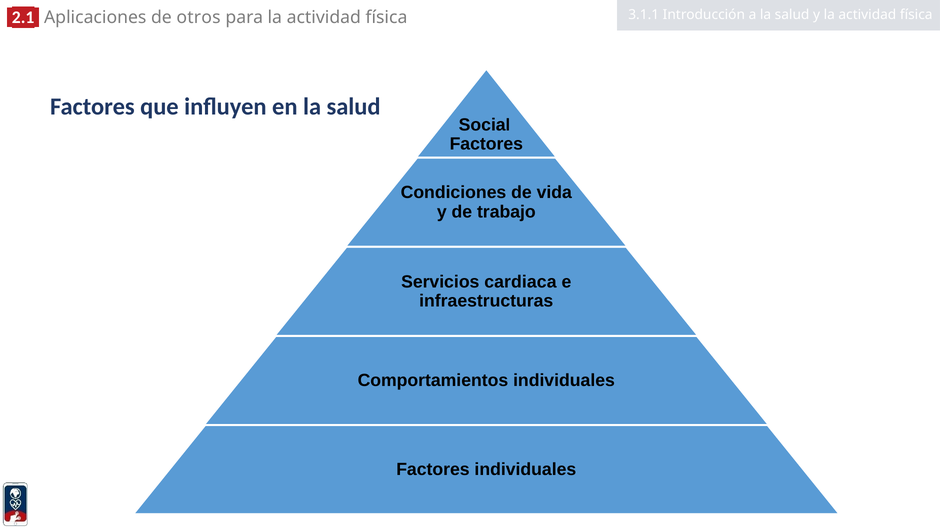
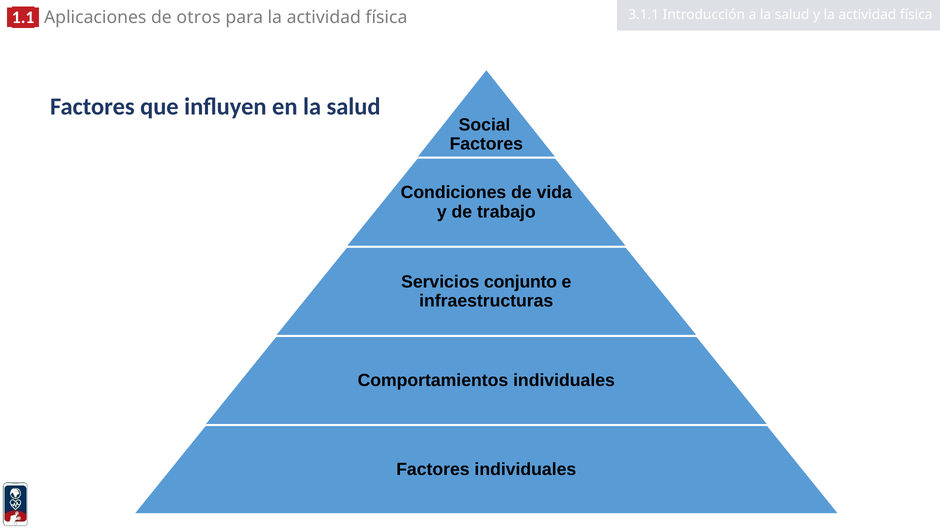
2.1: 2.1 -> 1.1 (23, 17)
cardiaca: cardiaca -> conjunto (521, 282)
